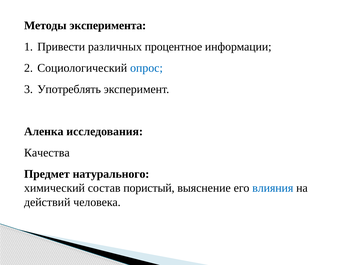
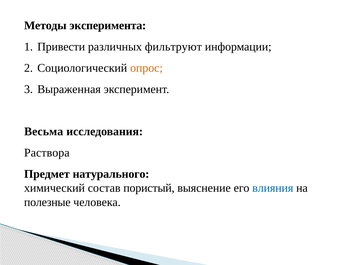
процентное: процентное -> фильтруют (173, 47)
опрос colour: blue -> orange (146, 68)
Употреблять: Употреблять -> Выраженная (69, 89)
Аленка: Аленка -> Весьма (44, 131)
Качества: Качества -> Раствора (47, 153)
действий: действий -> полезные (47, 202)
